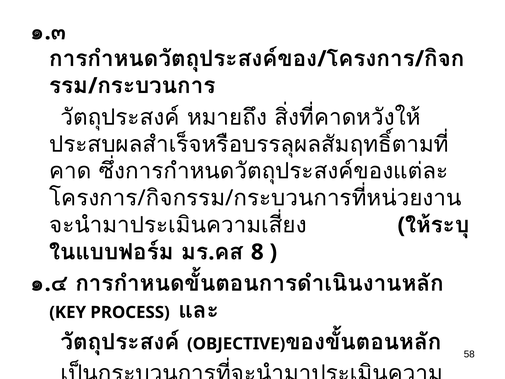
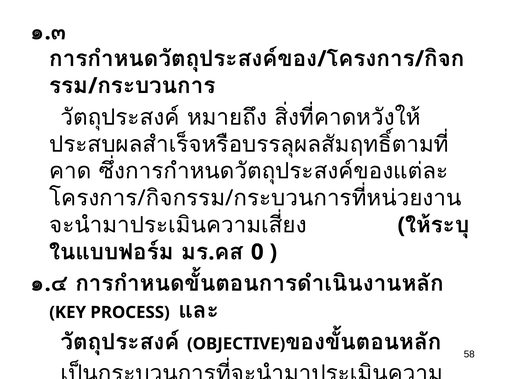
8: 8 -> 0 (257, 252)
